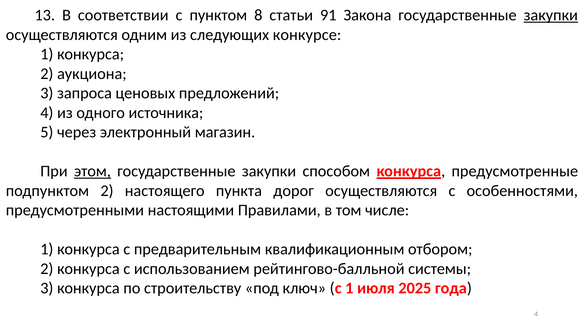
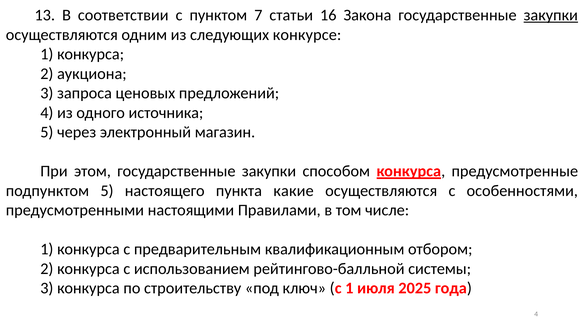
8: 8 -> 7 (258, 15)
91: 91 -> 16 (328, 15)
этом underline: present -> none (92, 171)
подпунктом 2: 2 -> 5 (107, 190)
дорог: дорог -> какие (294, 190)
